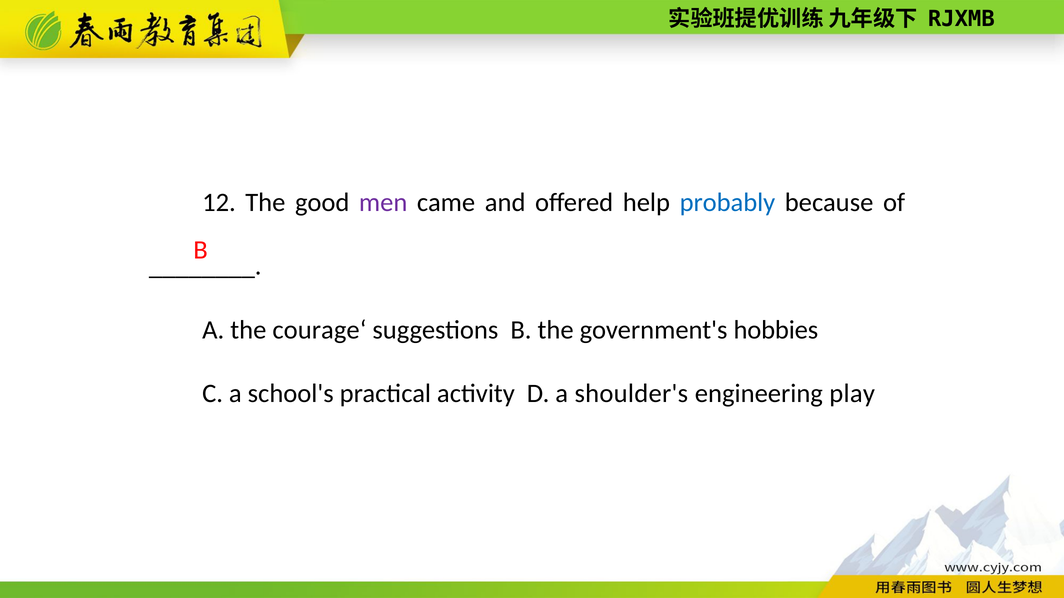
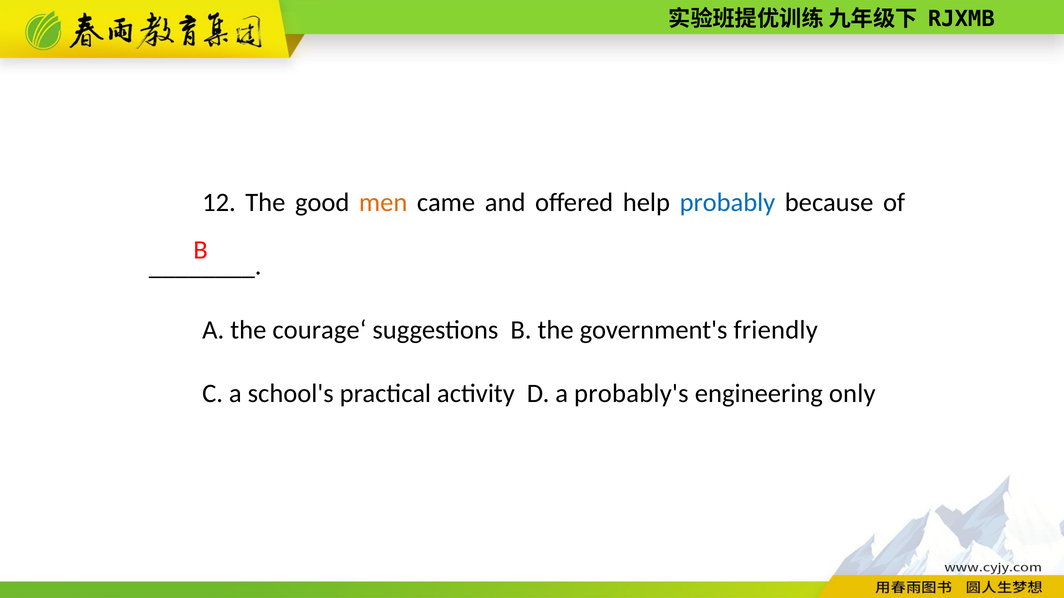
men colour: purple -> orange (383, 202)
hobbies: hobbies -> friendly (776, 330)
shoulder's: shoulder's -> probably's (631, 394)
play: play -> only (852, 394)
